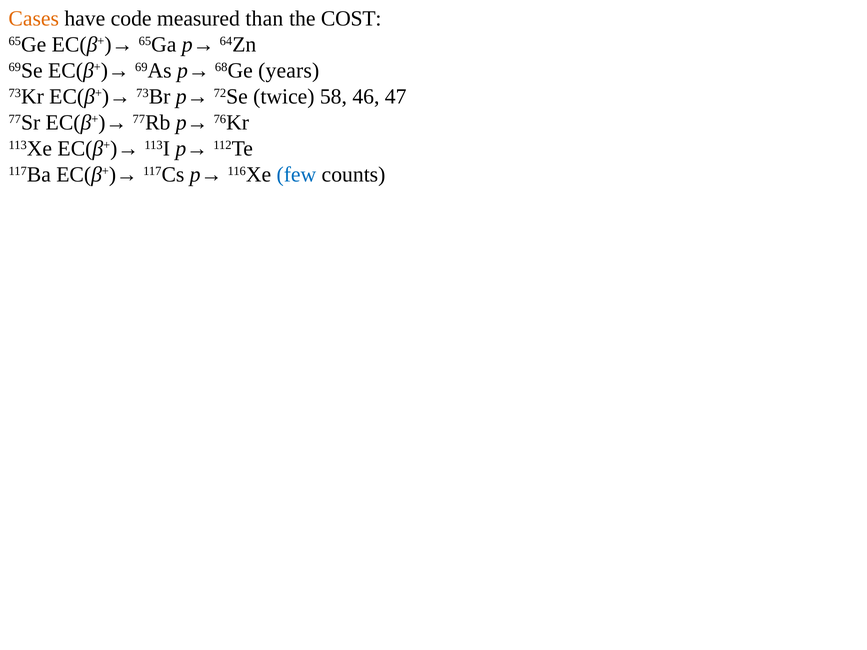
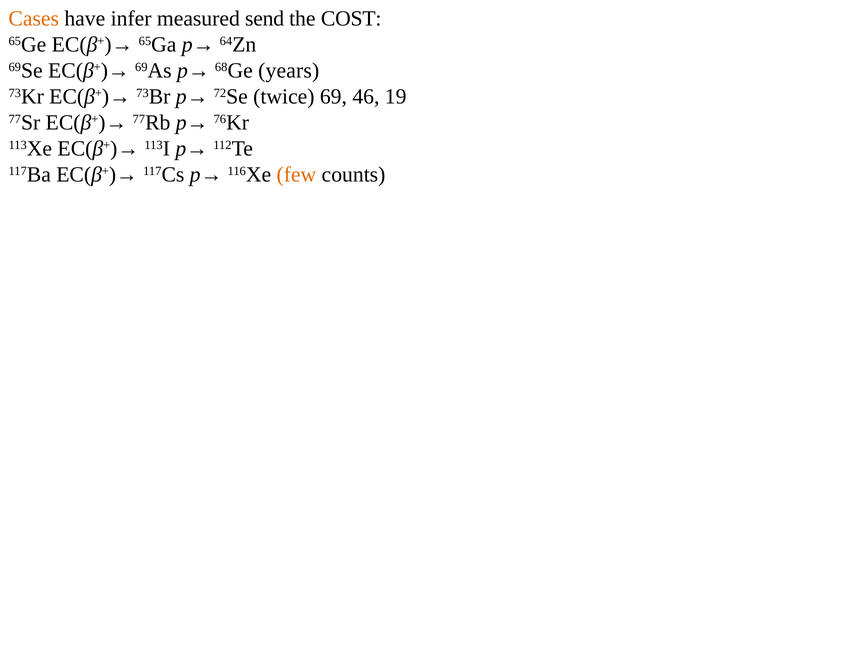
code: code -> infer (131, 19)
than: than -> send (265, 19)
58: 58 -> 69 (333, 97)
47: 47 -> 19 (396, 97)
few colour: blue -> orange (296, 175)
